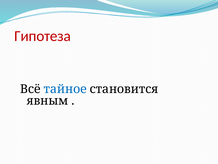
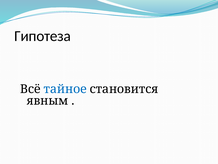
Гипотеза colour: red -> black (43, 36)
